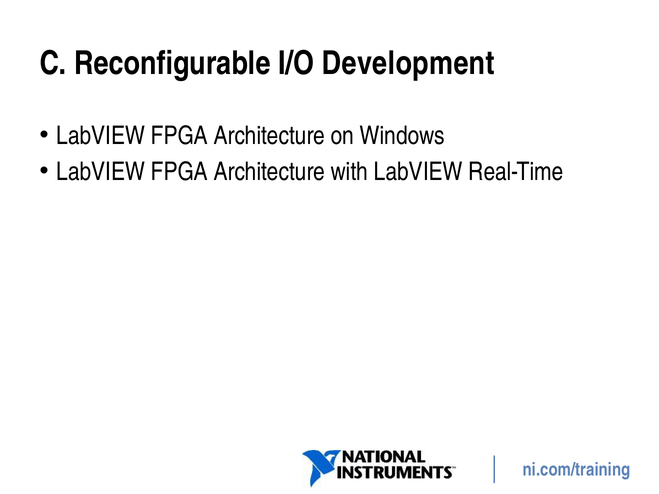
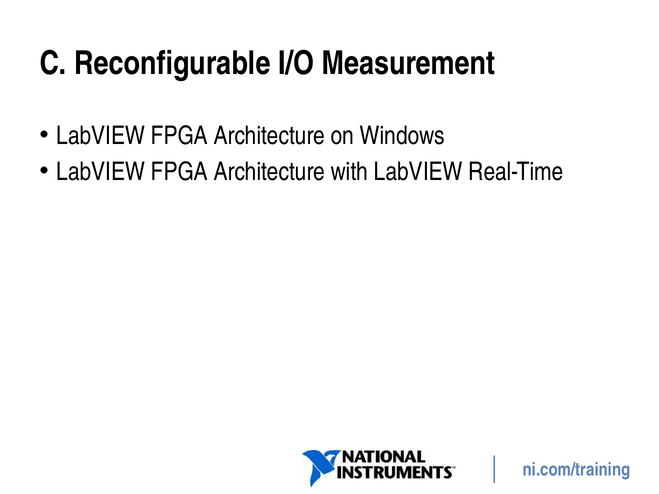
Development: Development -> Measurement (409, 63)
